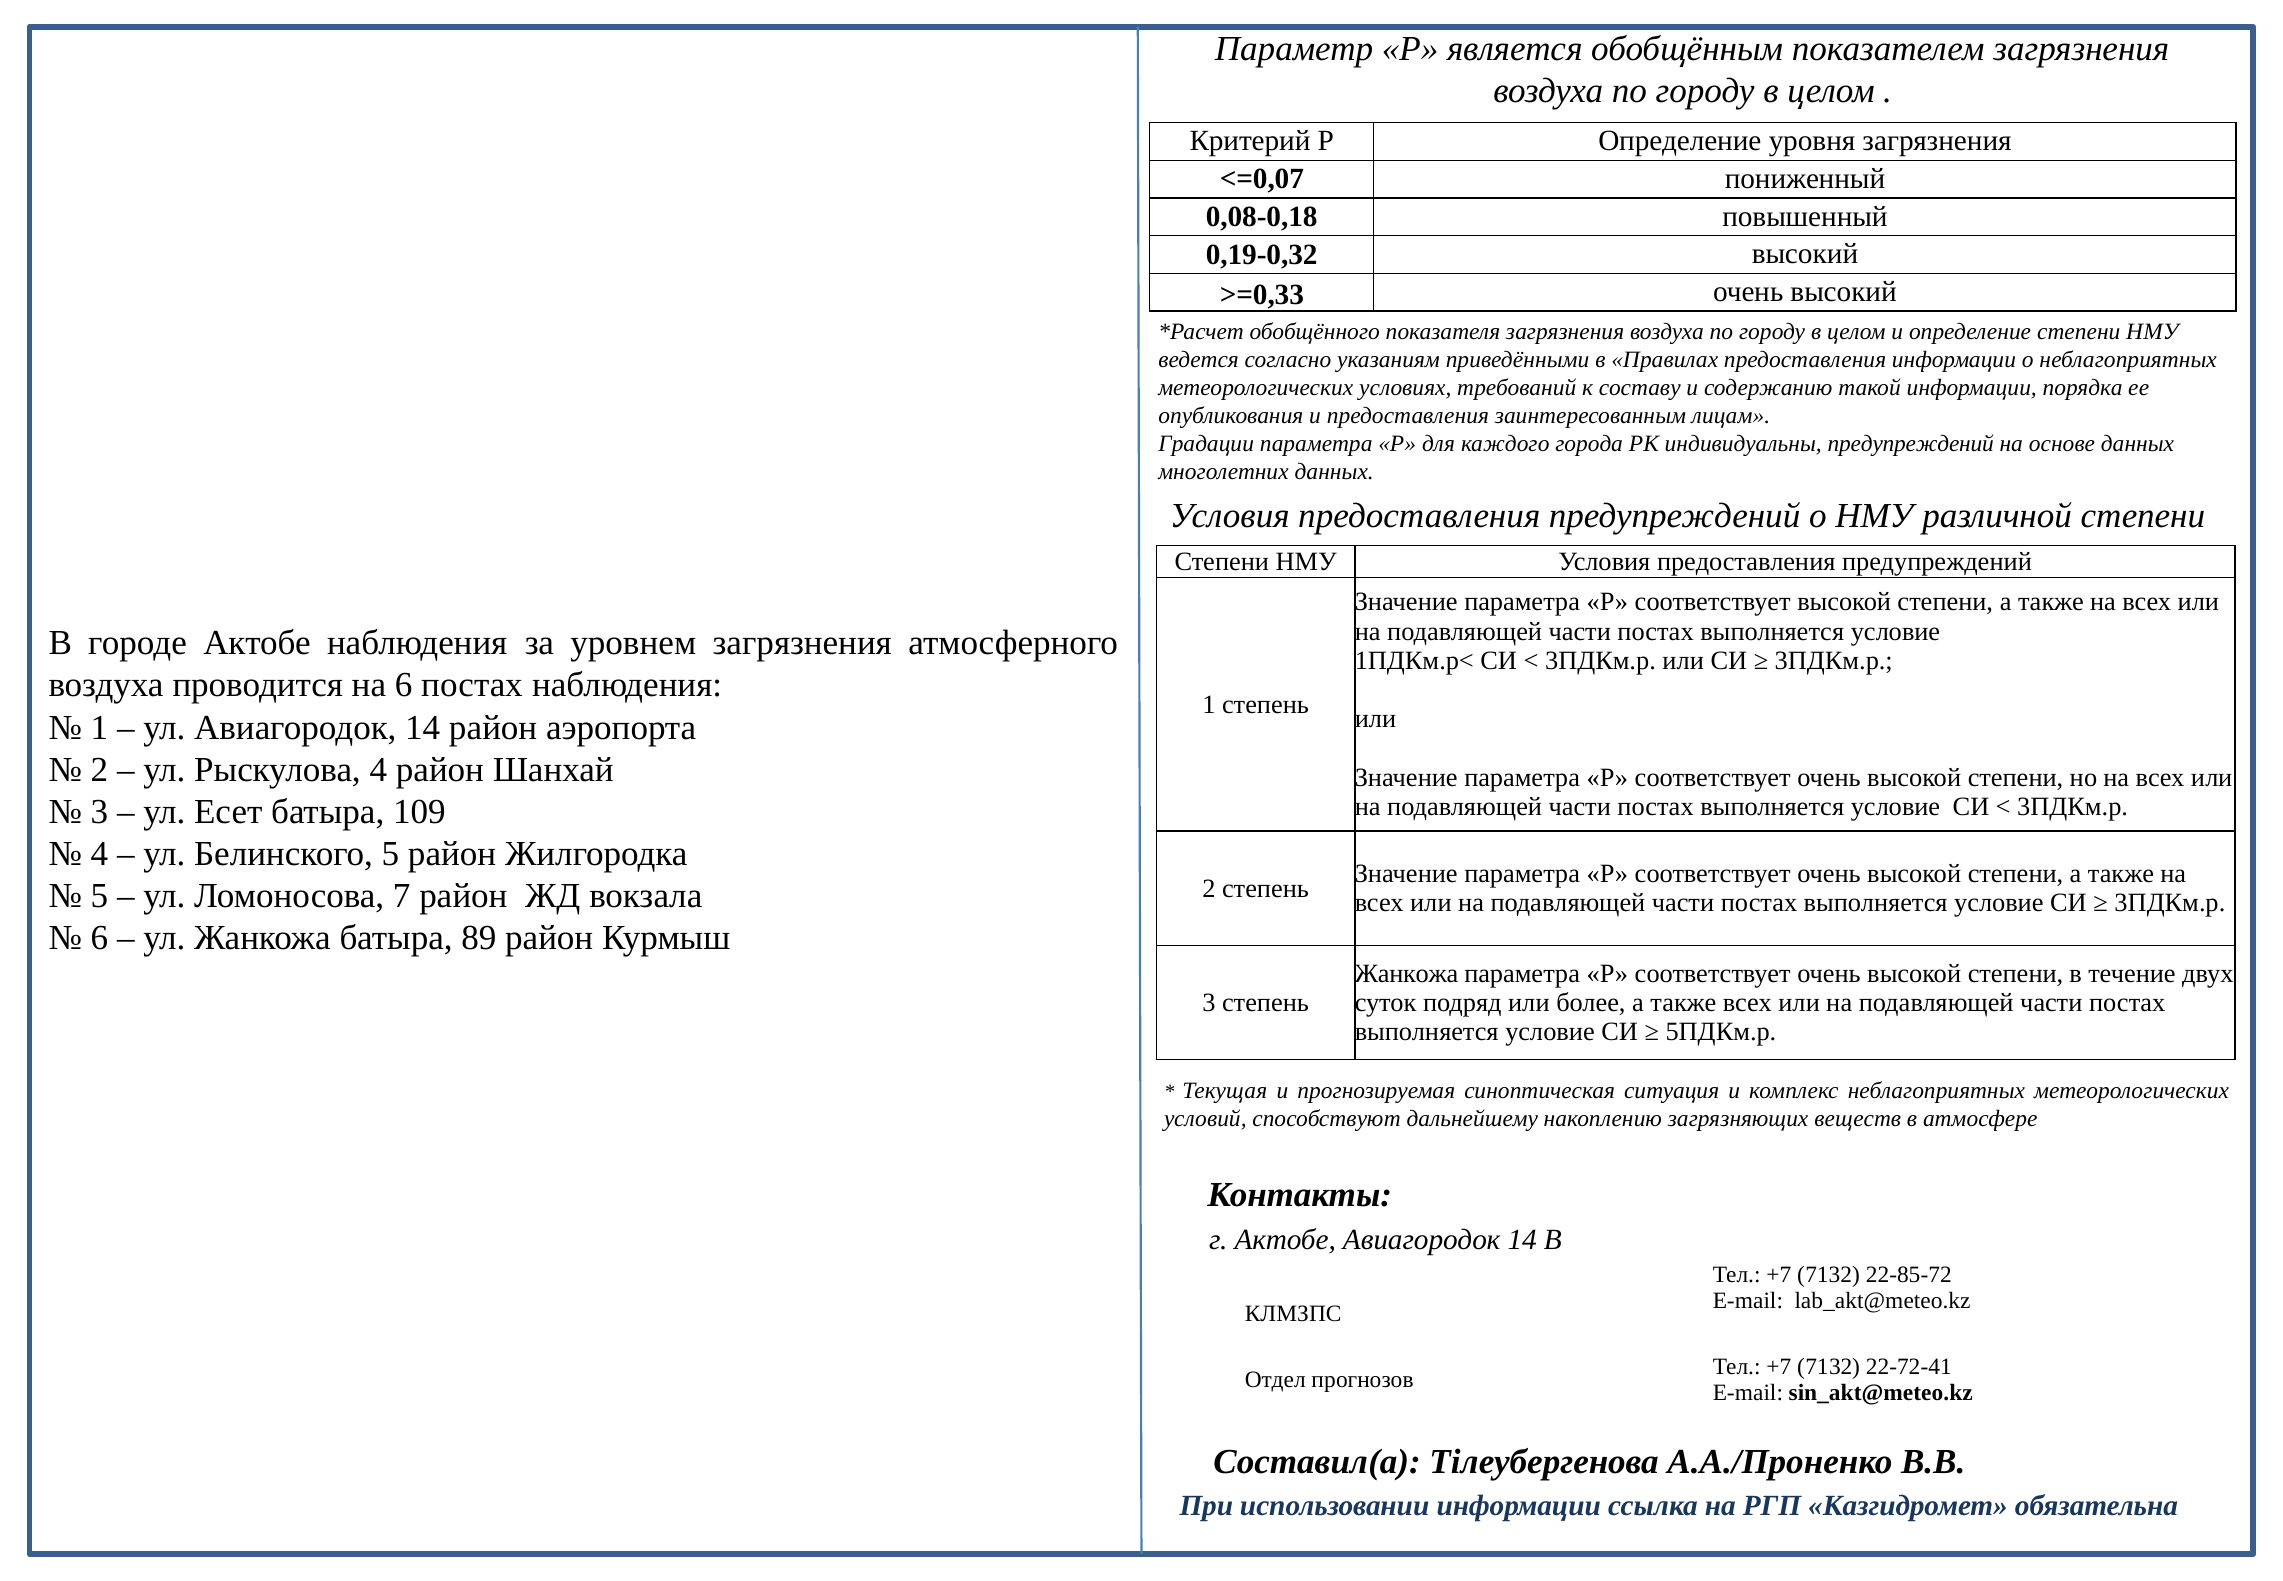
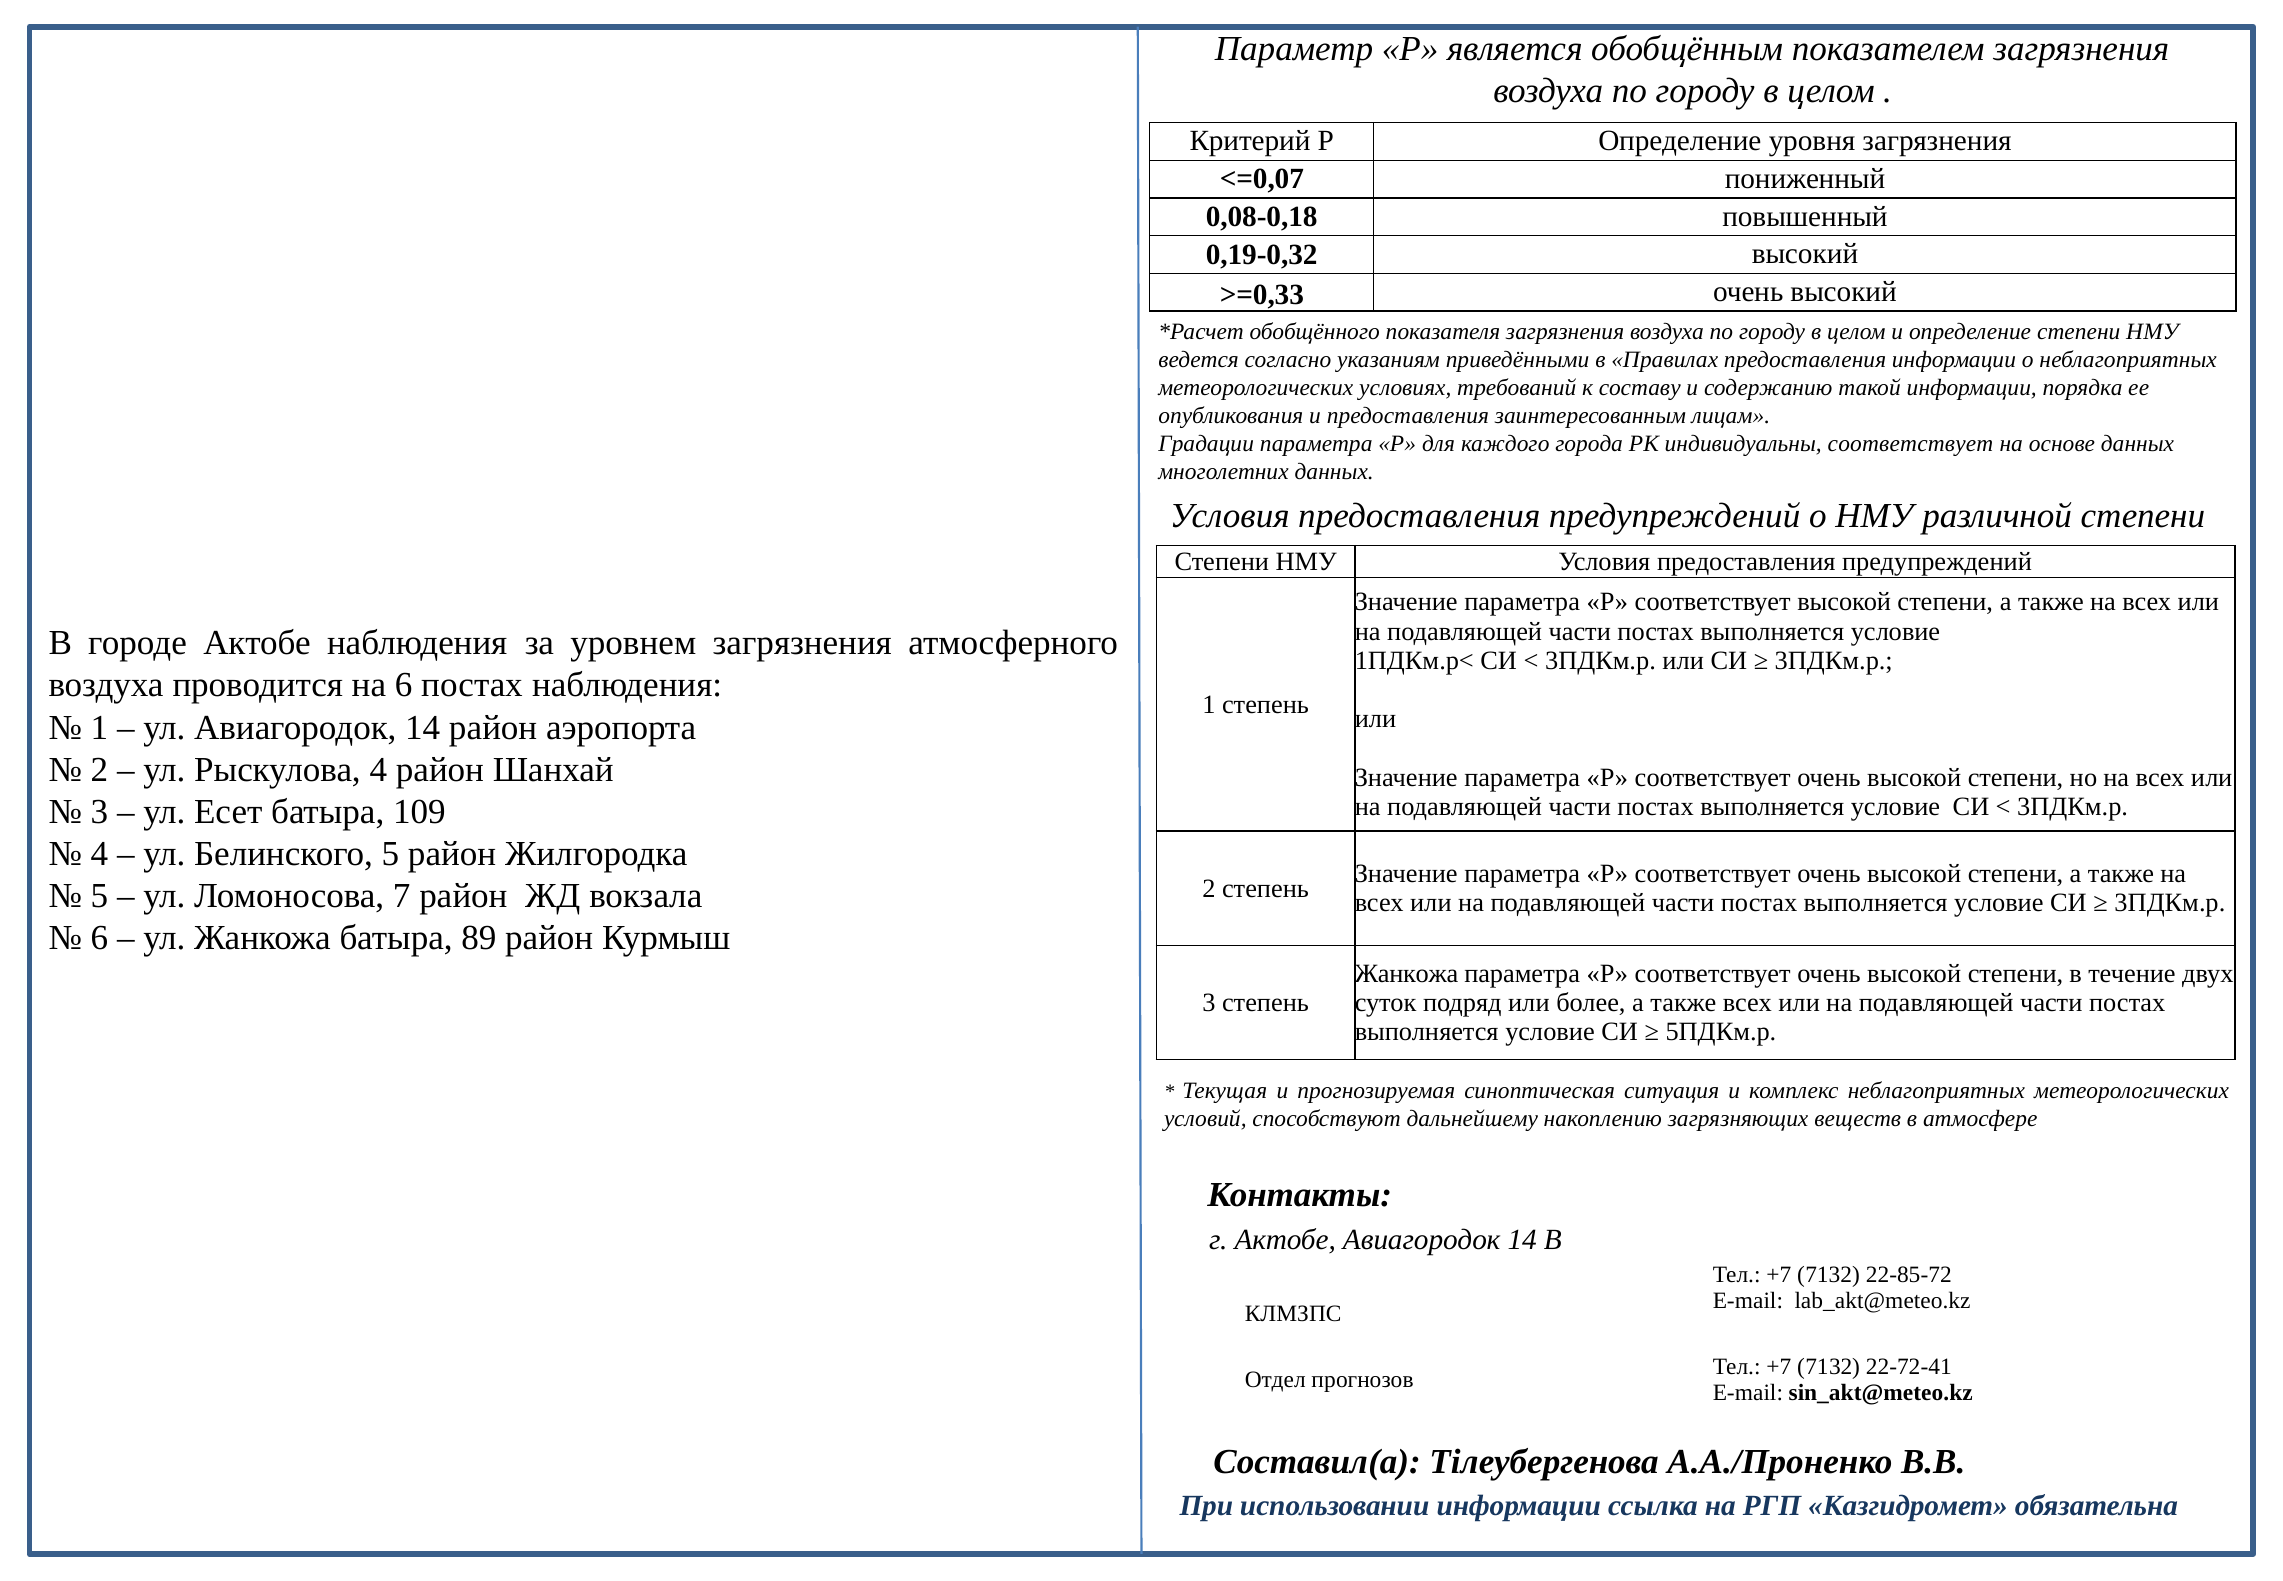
индивидуальны предупреждений: предупреждений -> соответствует (1911, 443)
